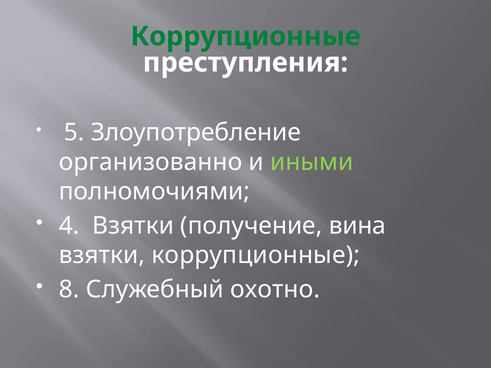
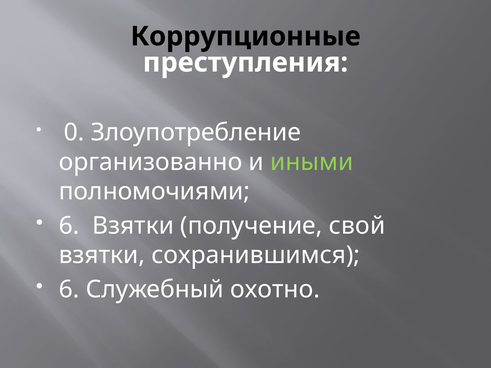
Коррупционные colour: green -> black (246, 36)
5: 5 -> 0 (74, 133)
4: 4 -> 6 (69, 226)
вина: вина -> свой (357, 226)
взятки коррупционные: коррупционные -> сохранившимся (256, 255)
8: 8 -> 6 (69, 290)
